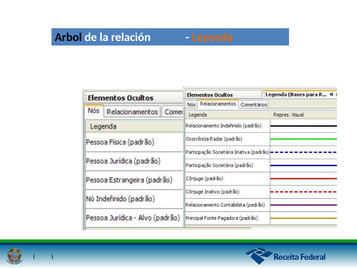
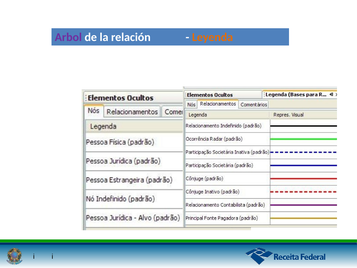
Arbol colour: black -> purple (68, 37)
